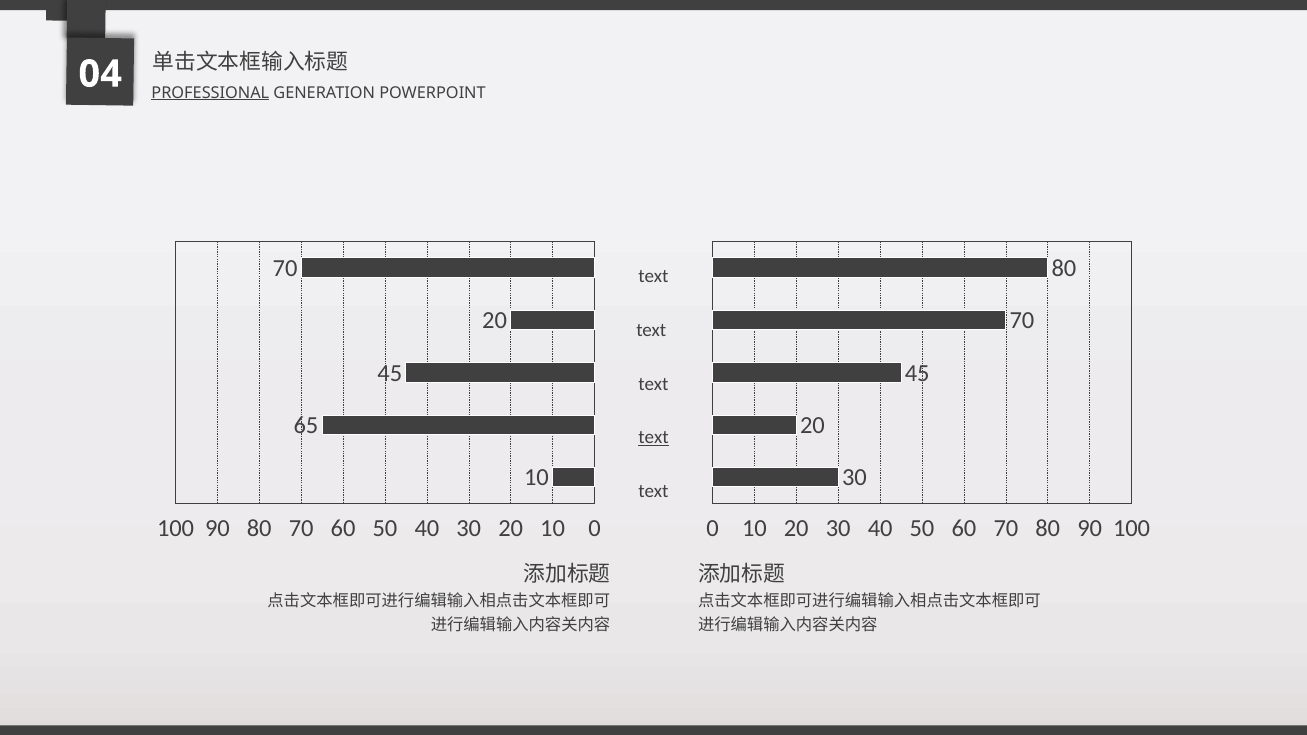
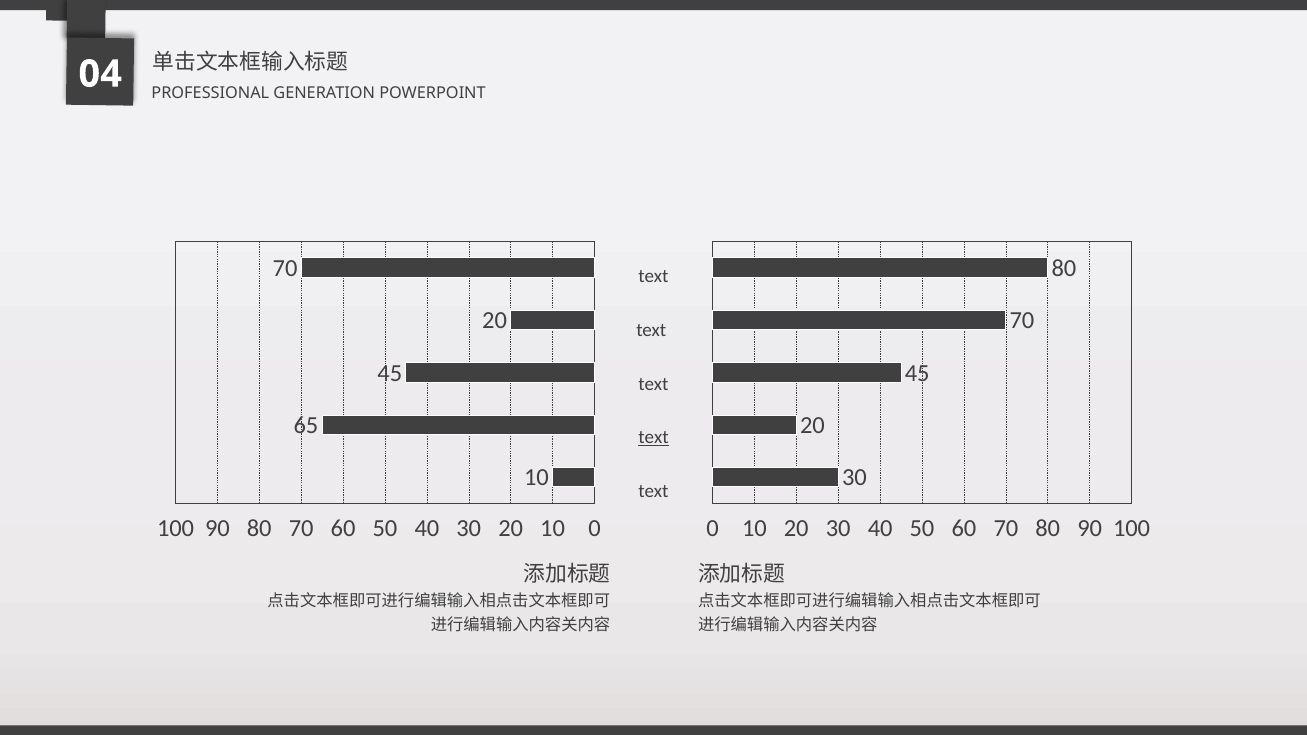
PROFESSIONAL underline: present -> none (210, 93)
